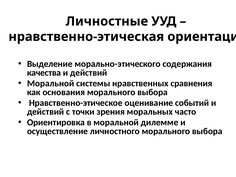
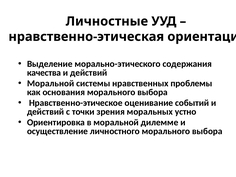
сравнения: сравнения -> проблемы (191, 83)
часто: часто -> устно (186, 112)
